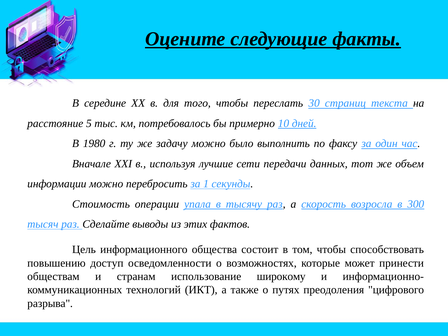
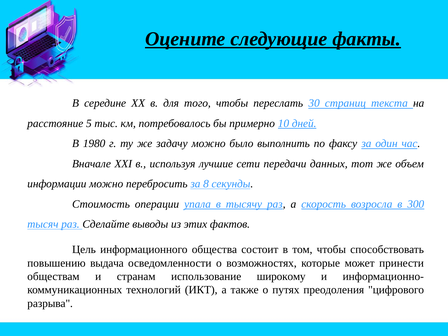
1: 1 -> 8 (206, 184)
доступ: доступ -> выдача (107, 263)
